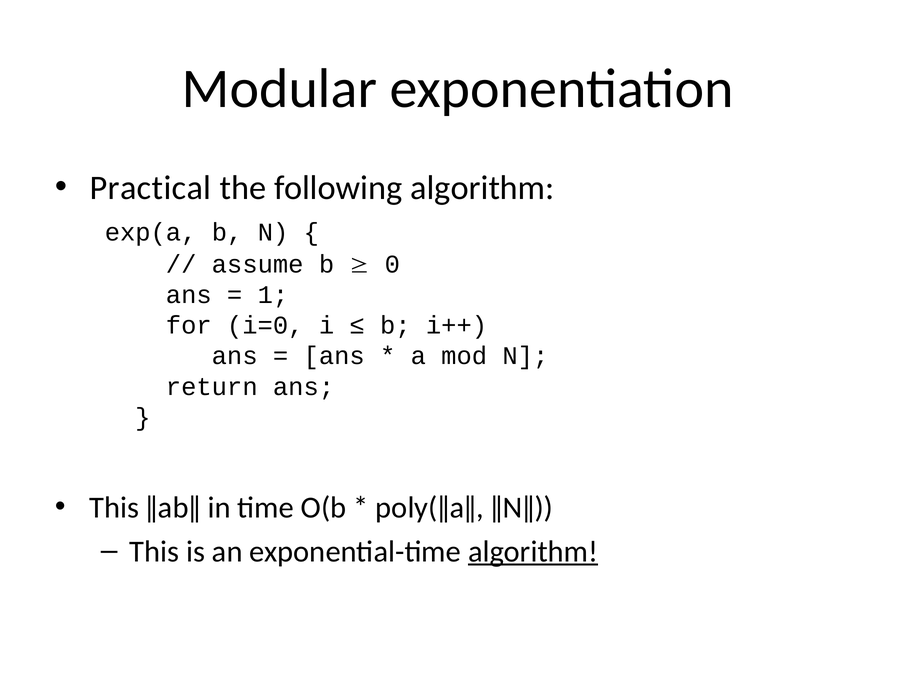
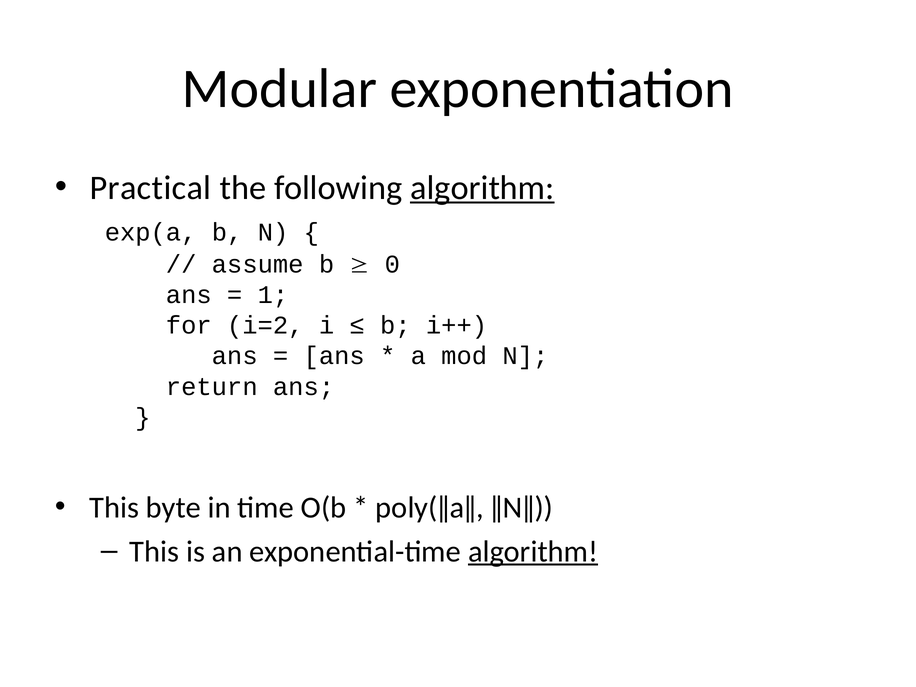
algorithm underline: none -> present (482, 188)
i=0: i=0 -> i=2 (265, 326)
ǁabǁ: ǁabǁ -> byte (173, 508)
